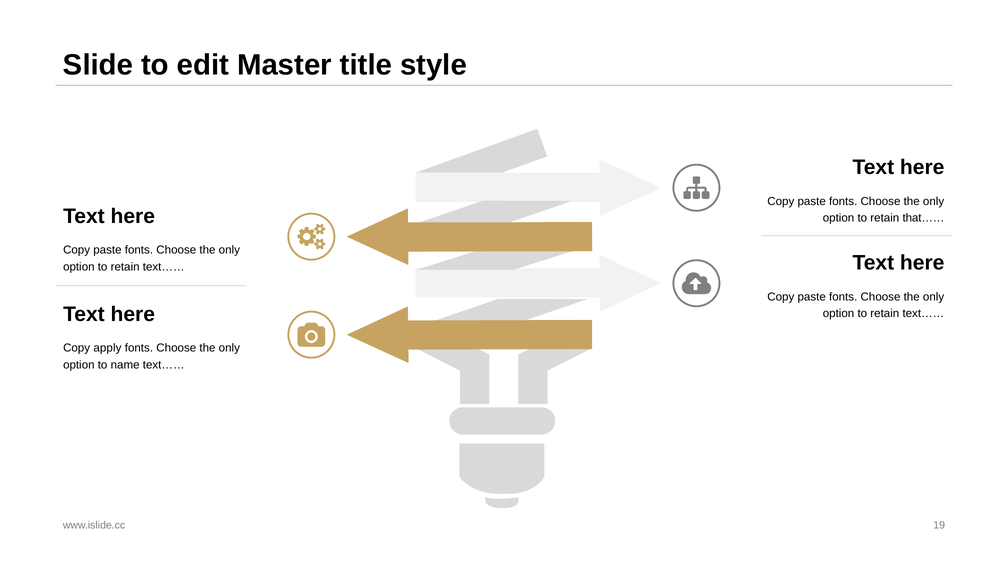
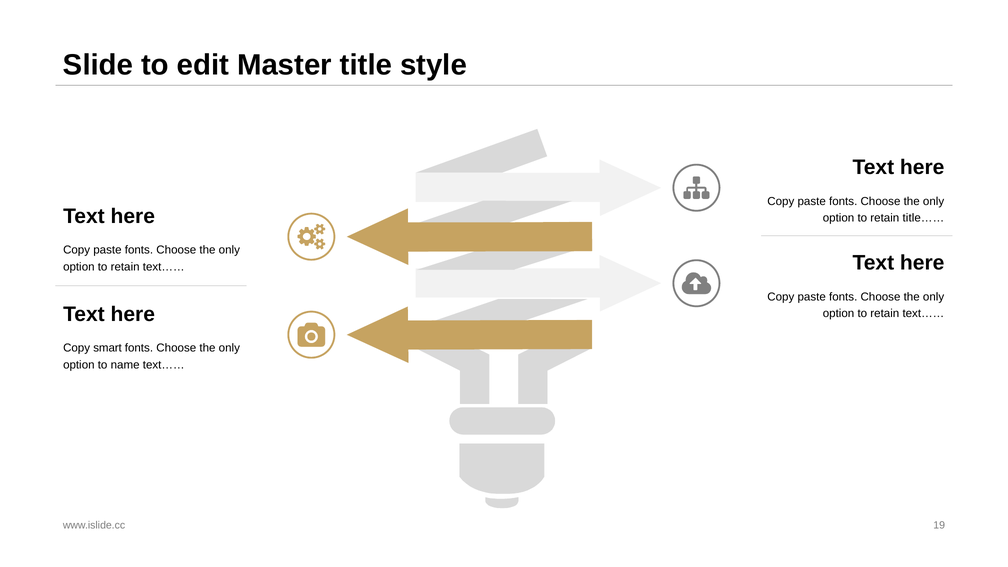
that……: that…… -> title…… (923, 218)
apply: apply -> smart (108, 348)
